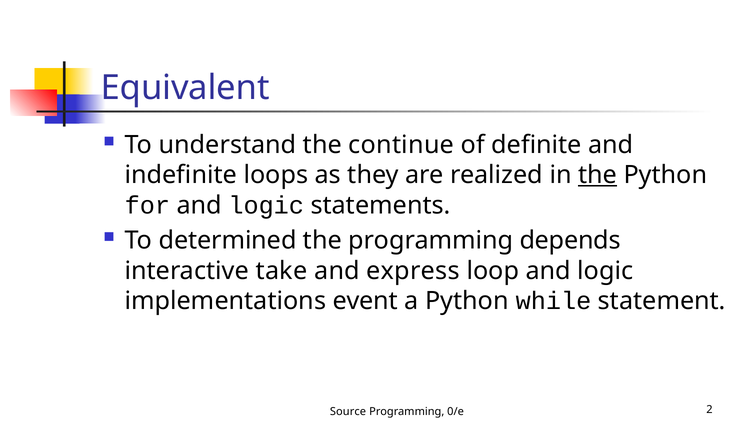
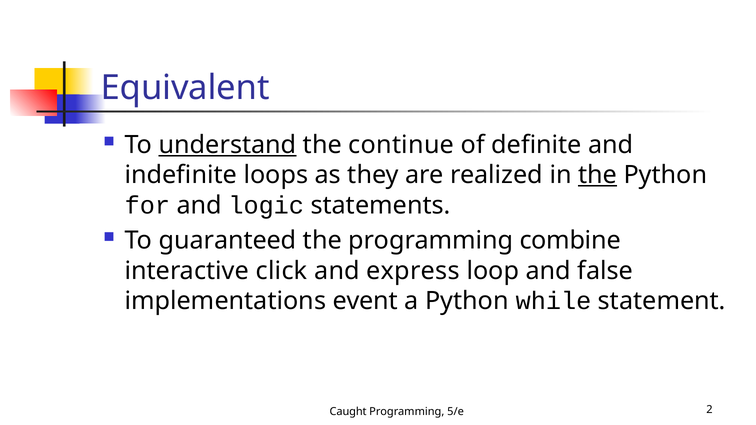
understand underline: none -> present (228, 145)
determined: determined -> guaranteed (228, 241)
depends: depends -> combine (570, 241)
take: take -> click (282, 271)
loop and logic: logic -> false (605, 271)
Source: Source -> Caught (348, 412)
0/e: 0/e -> 5/e (456, 412)
